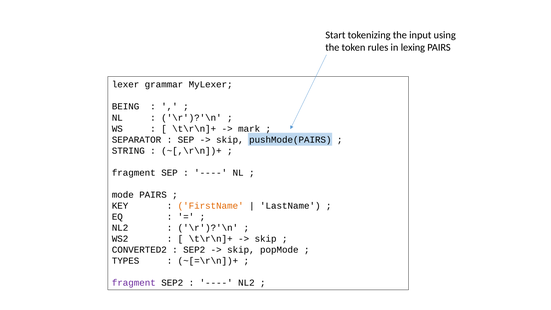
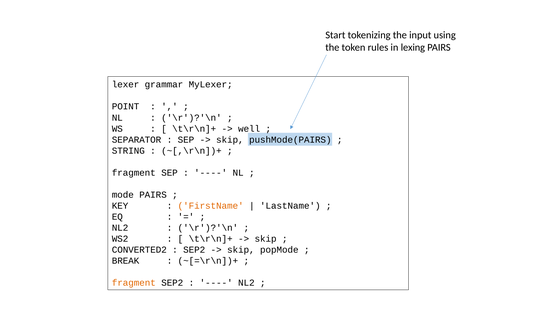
BEING: BEING -> POINT (126, 107)
mark: mark -> well (249, 129)
TYPES: TYPES -> BREAK (126, 261)
fragment colour: purple -> orange (134, 283)
